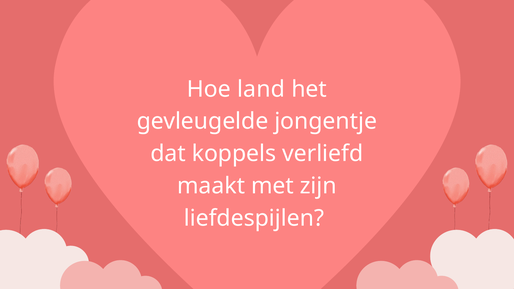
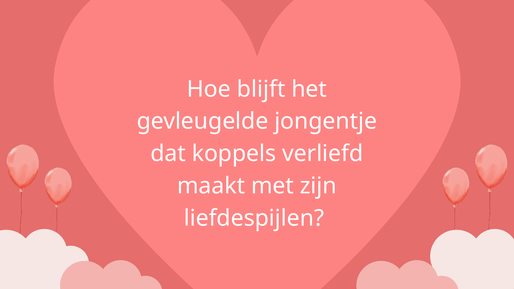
land: land -> blijft (261, 89)
